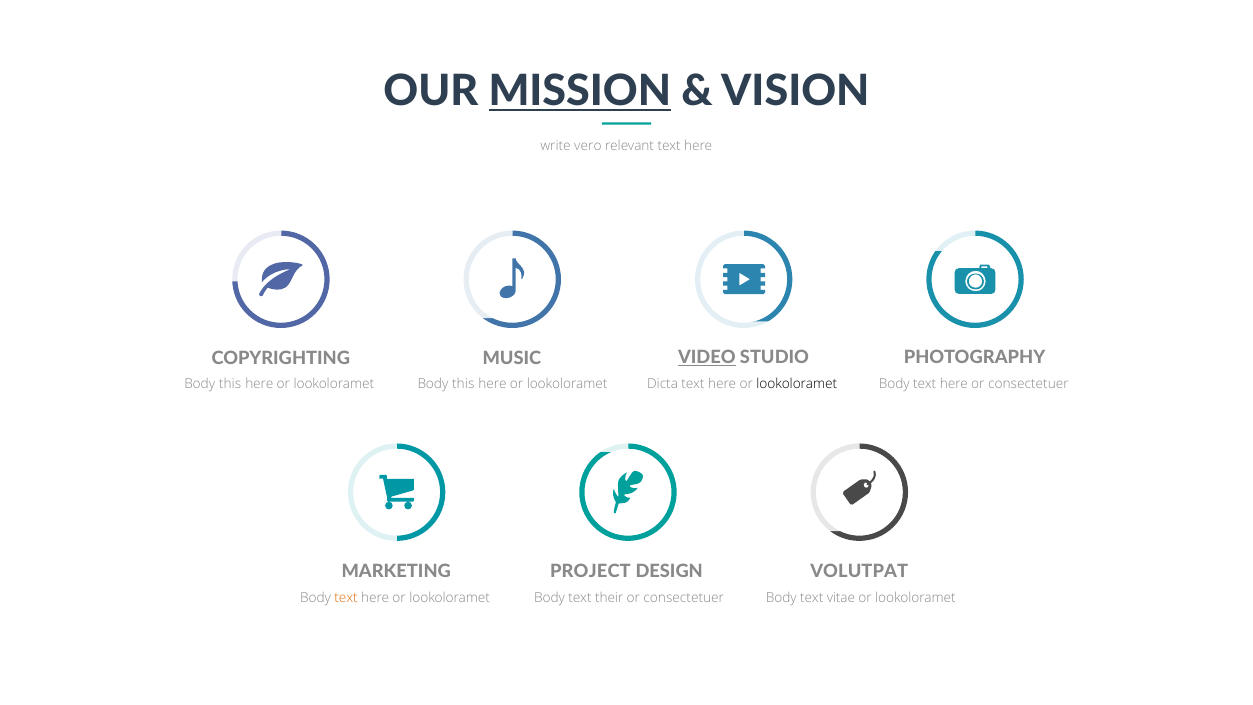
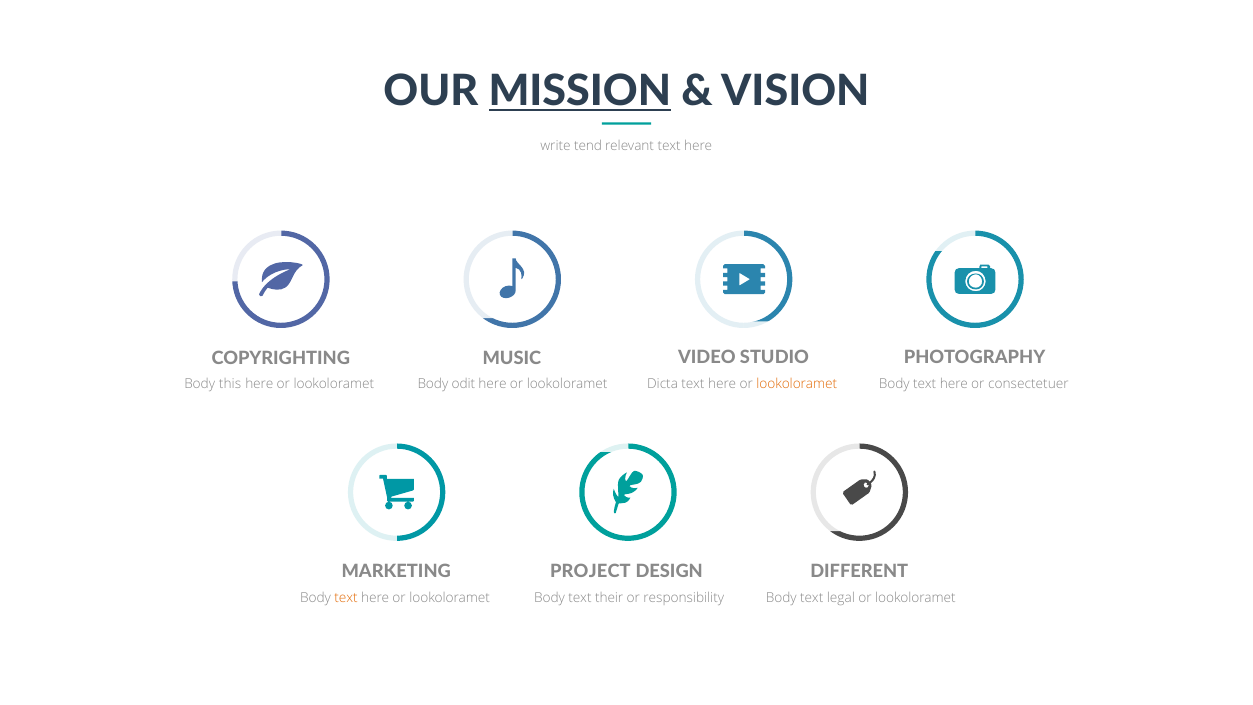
vero: vero -> tend (588, 146)
VIDEO underline: present -> none (707, 358)
lookoloramet Body this: this -> odit (463, 384)
lookoloramet colour: black -> orange (797, 384)
VOLUTPAT: VOLUTPAT -> DIFFERENT (859, 571)
consectetuer: consectetuer -> responsibility (684, 597)
vitae: vitae -> legal (841, 597)
